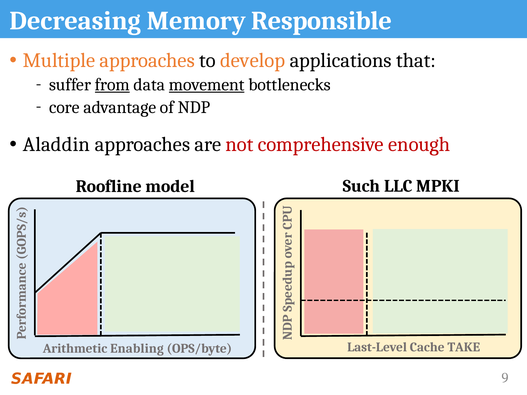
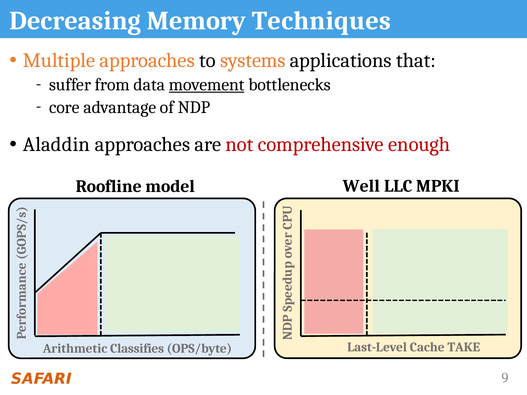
Responsible: Responsible -> Techniques (321, 21)
develop: develop -> systems (253, 60)
from underline: present -> none (112, 85)
Such: Such -> Well (361, 186)
Enabling: Enabling -> Classifies (137, 349)
